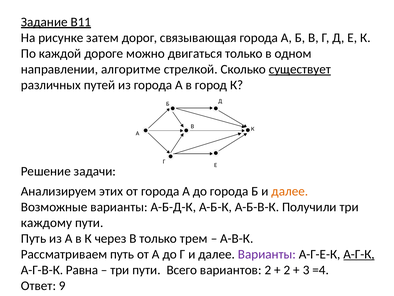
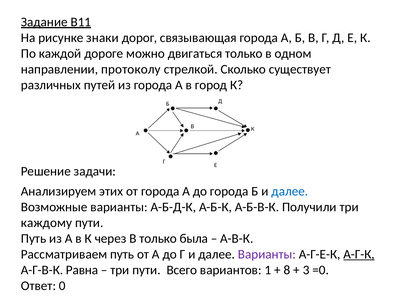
затем: затем -> знаки (103, 38)
алгоритме: алгоритме -> протоколу (131, 69)
существует underline: present -> none (300, 69)
далее colour: orange -> blue (290, 191)
трем: трем -> была (194, 238)
вариантов 2: 2 -> 1 (268, 270)
2: 2 -> 8 (287, 270)
=4: =4 -> =0 (321, 270)
9: 9 -> 0 (62, 285)
